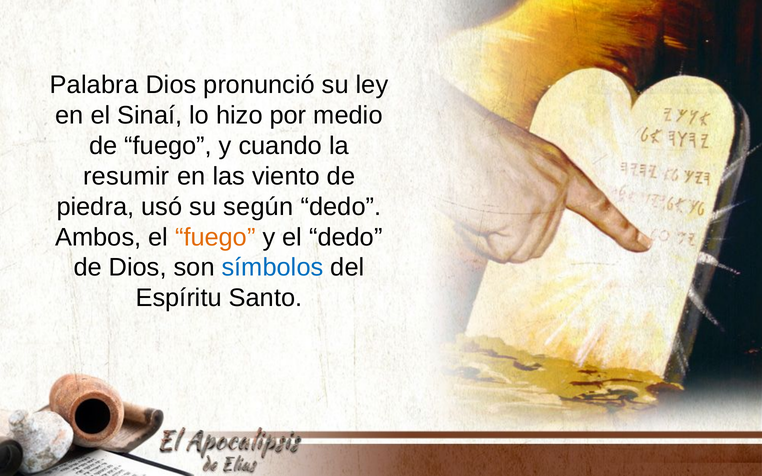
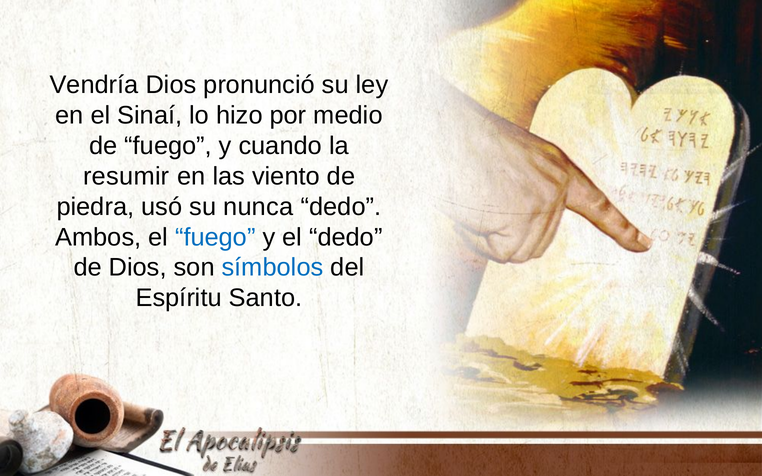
Palabra: Palabra -> Vendría (94, 85)
según: según -> nunca (258, 207)
fuego colour: orange -> blue (215, 237)
